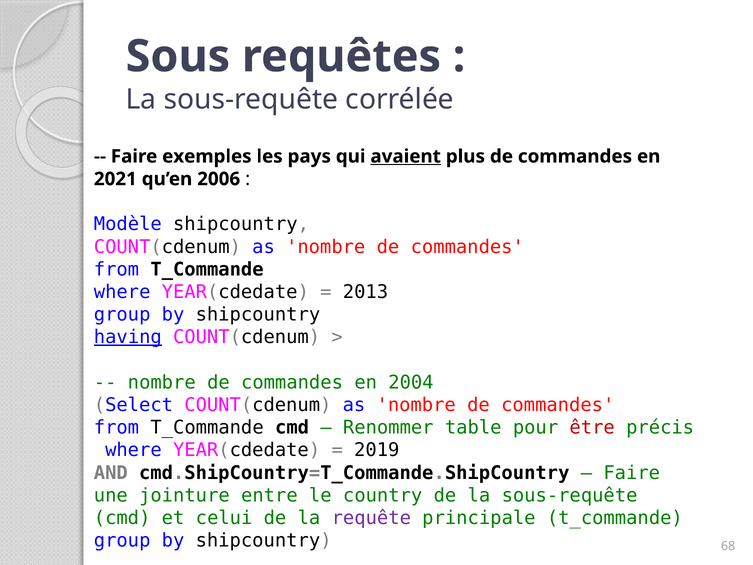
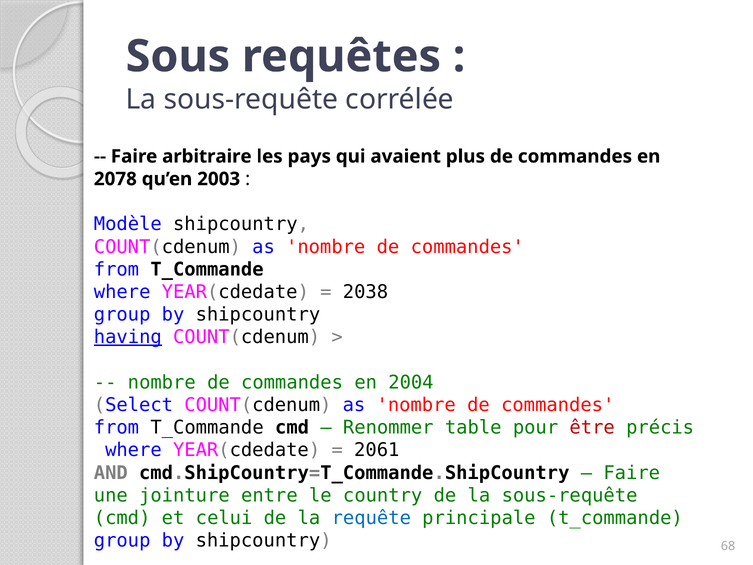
exemples: exemples -> arbitraire (207, 156)
avaient underline: present -> none (406, 156)
2021: 2021 -> 2078 (115, 179)
2006: 2006 -> 2003 (219, 179)
2013: 2013 -> 2038 (365, 292)
2019: 2019 -> 2061 (377, 450)
requête colour: purple -> blue (371, 518)
